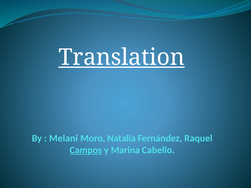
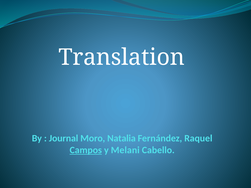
Translation underline: present -> none (122, 57)
Melani: Melani -> Journal (64, 139)
Marina: Marina -> Melani (125, 150)
